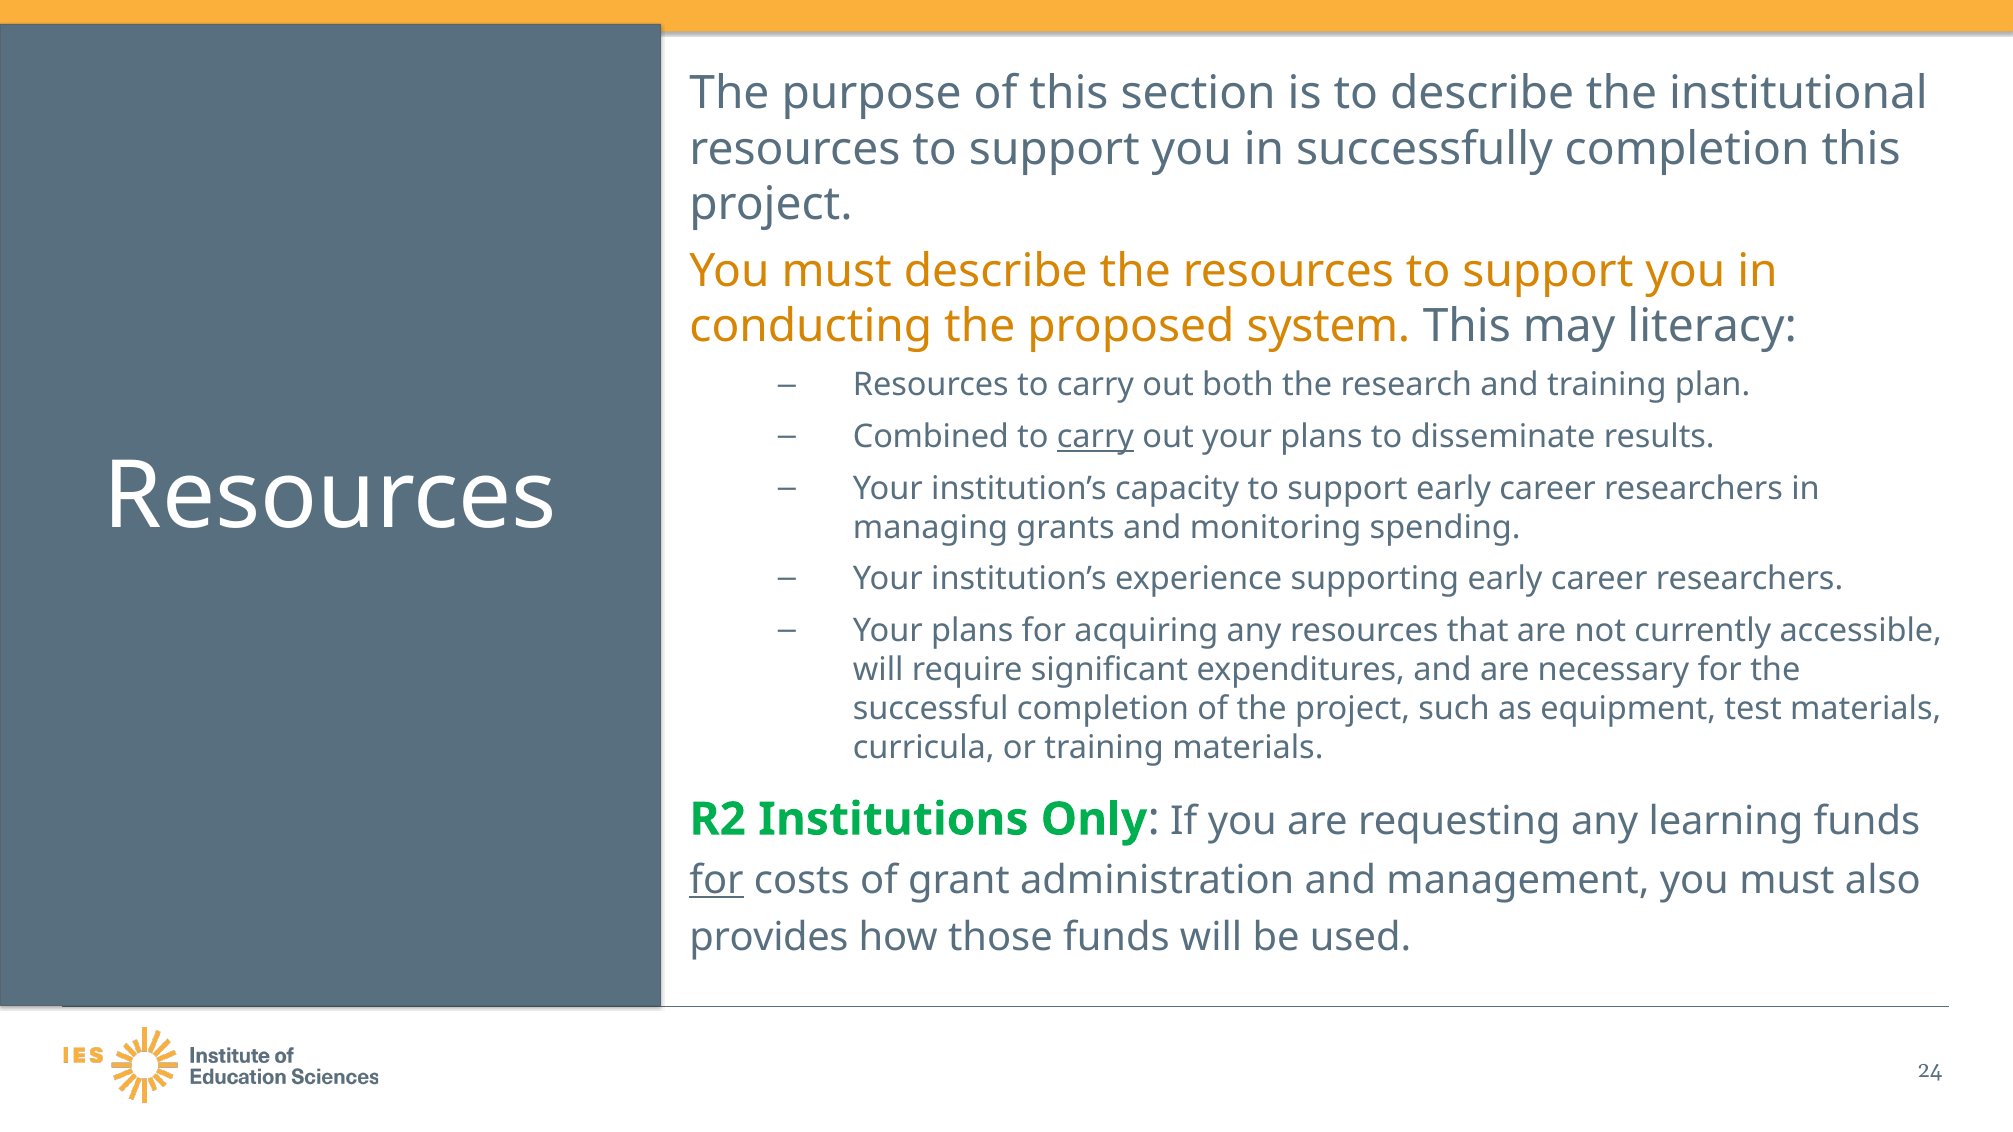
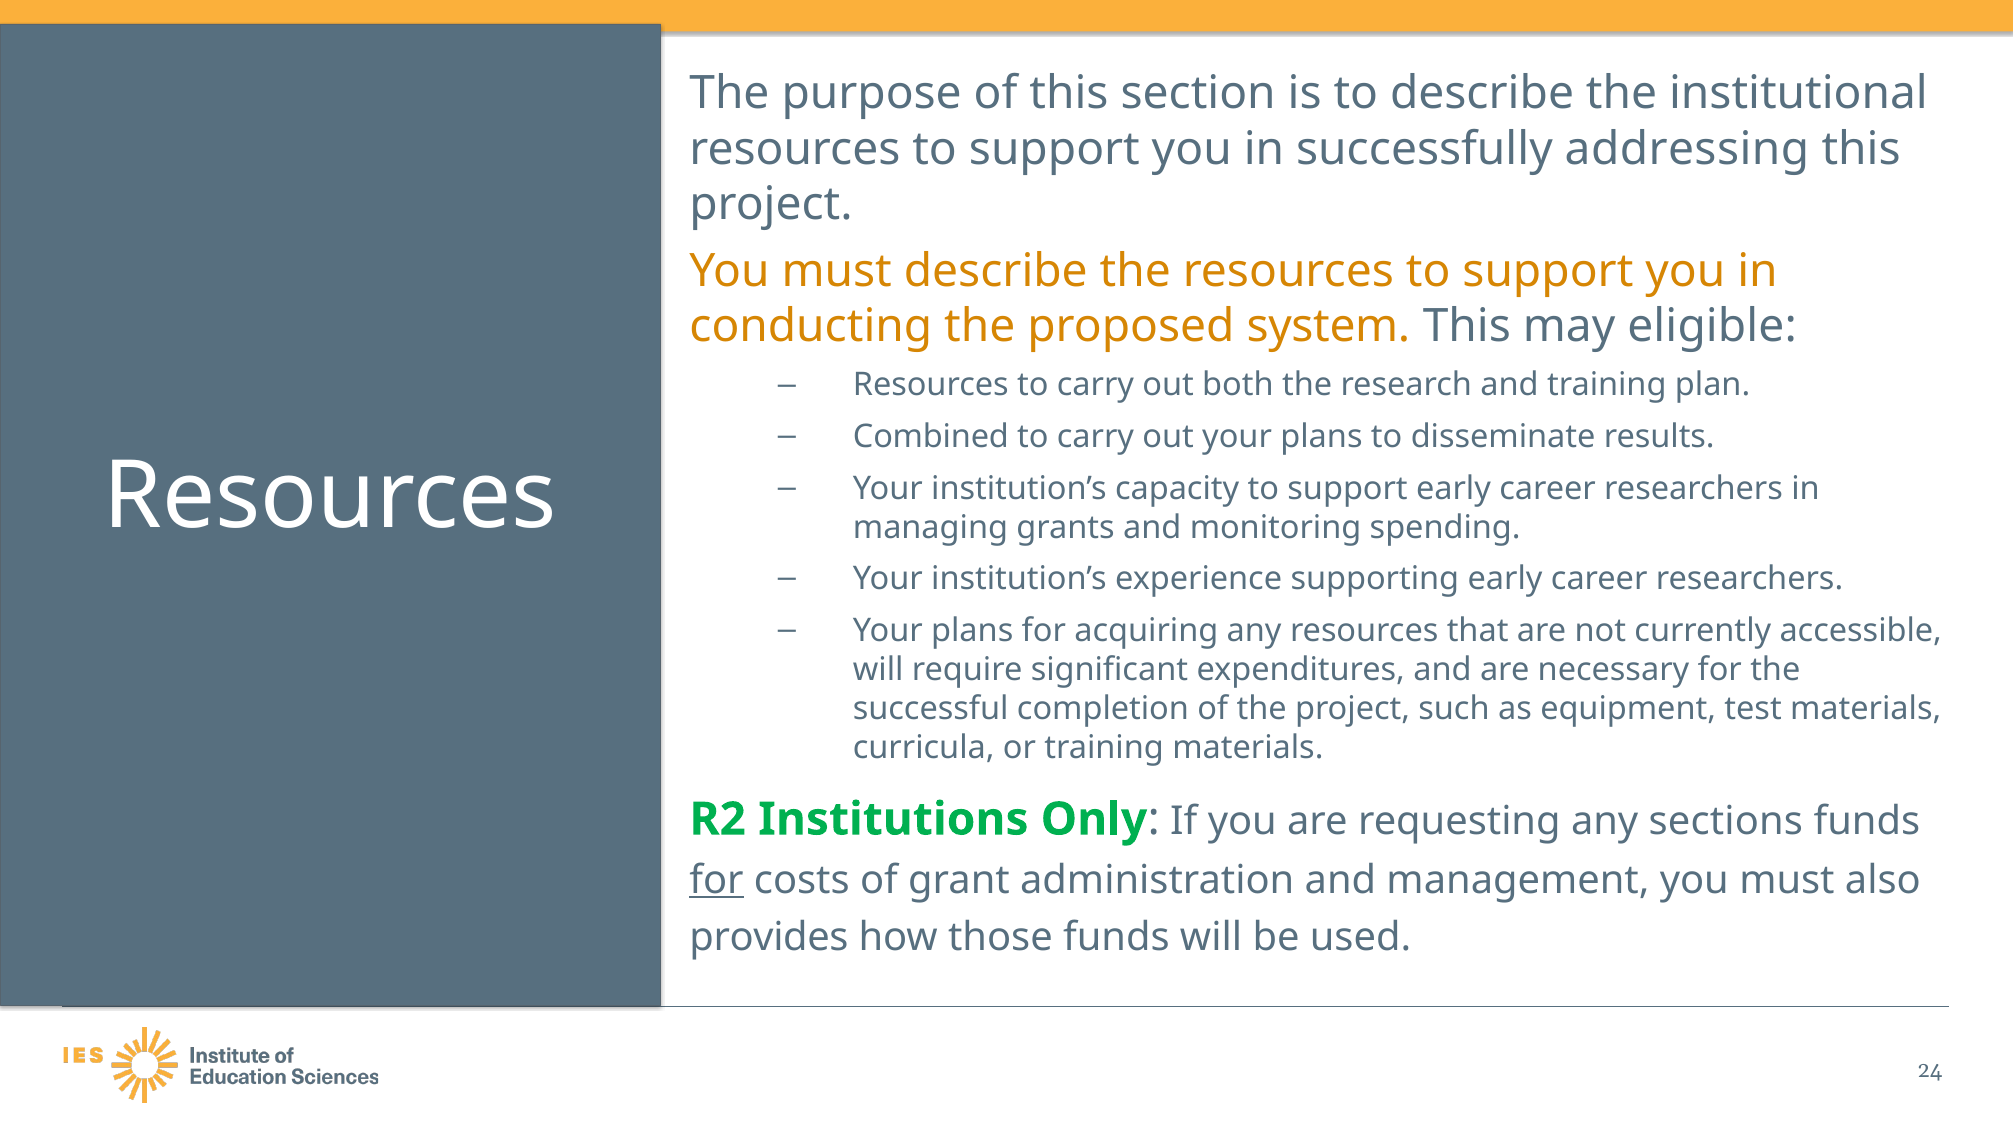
successfully completion: completion -> addressing (1687, 149)
literacy: literacy -> eligible (1712, 327)
carry underline: present -> none (1095, 437)
learning: learning -> sections (1726, 822)
